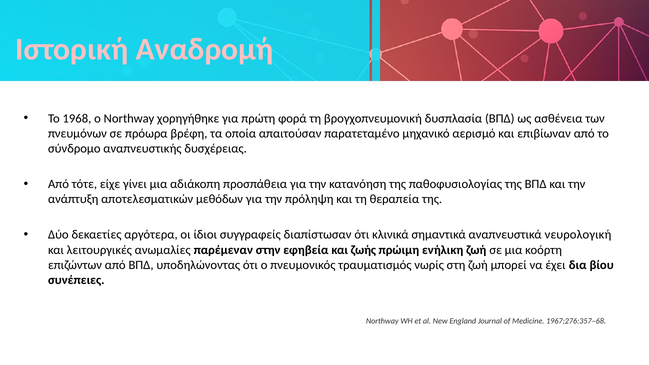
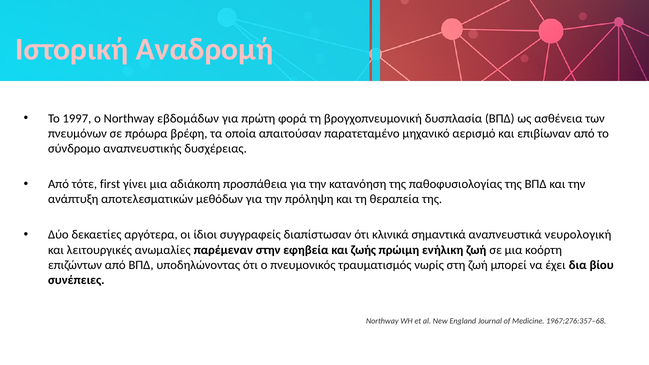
1968: 1968 -> 1997 (77, 118)
χορηγήθηκε: χορηγήθηκε -> εβδομάδων (188, 118)
είχε: είχε -> first (110, 184)
